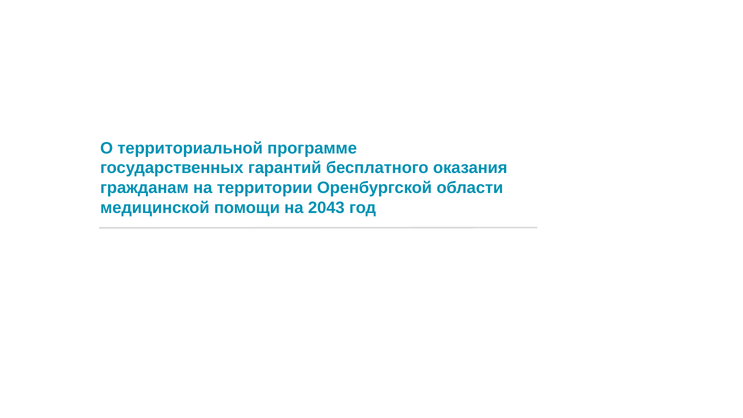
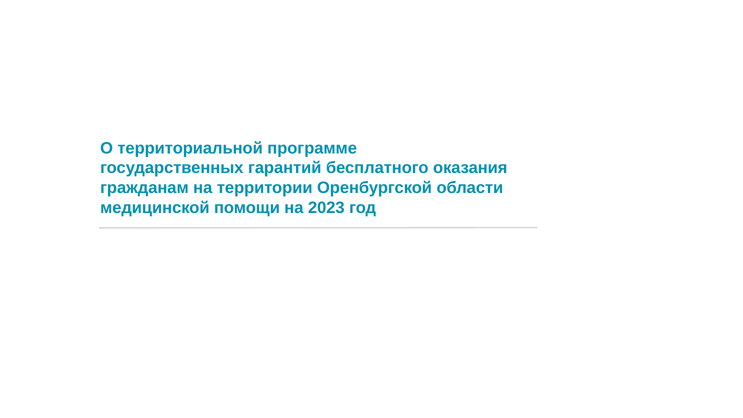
2043: 2043 -> 2023 (326, 208)
